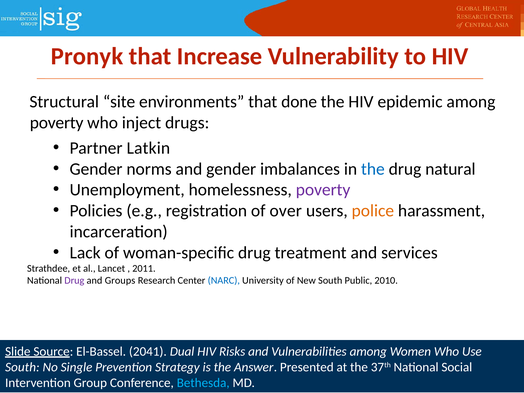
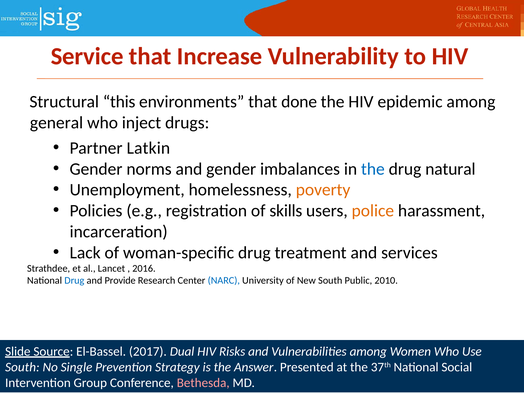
Pronyk: Pronyk -> Service (87, 56)
site: site -> this (119, 102)
poverty: poverty -> general (57, 123)
poverty colour: purple -> orange (323, 190)
over: over -> skills (286, 211)
2011: 2011 -> 2016 (144, 269)
Drug colour: purple -> blue (74, 280)
Groups: Groups -> Provide (120, 280)
2041: 2041 -> 2017 (148, 351)
Bethesda colour: light blue -> pink (203, 383)
